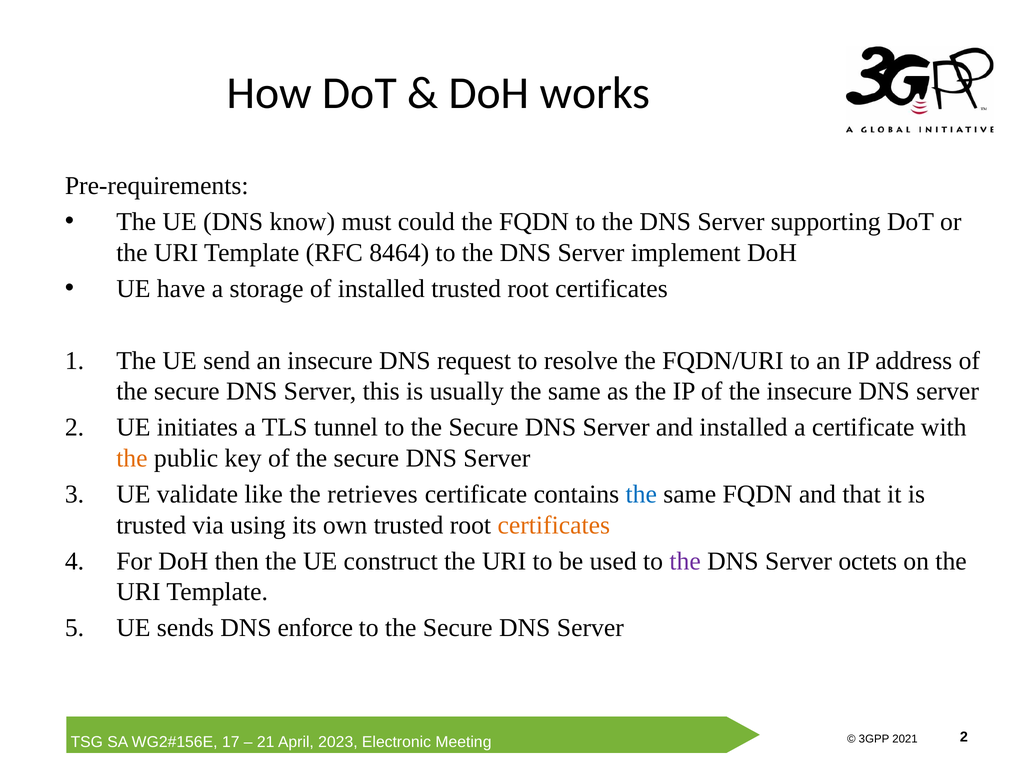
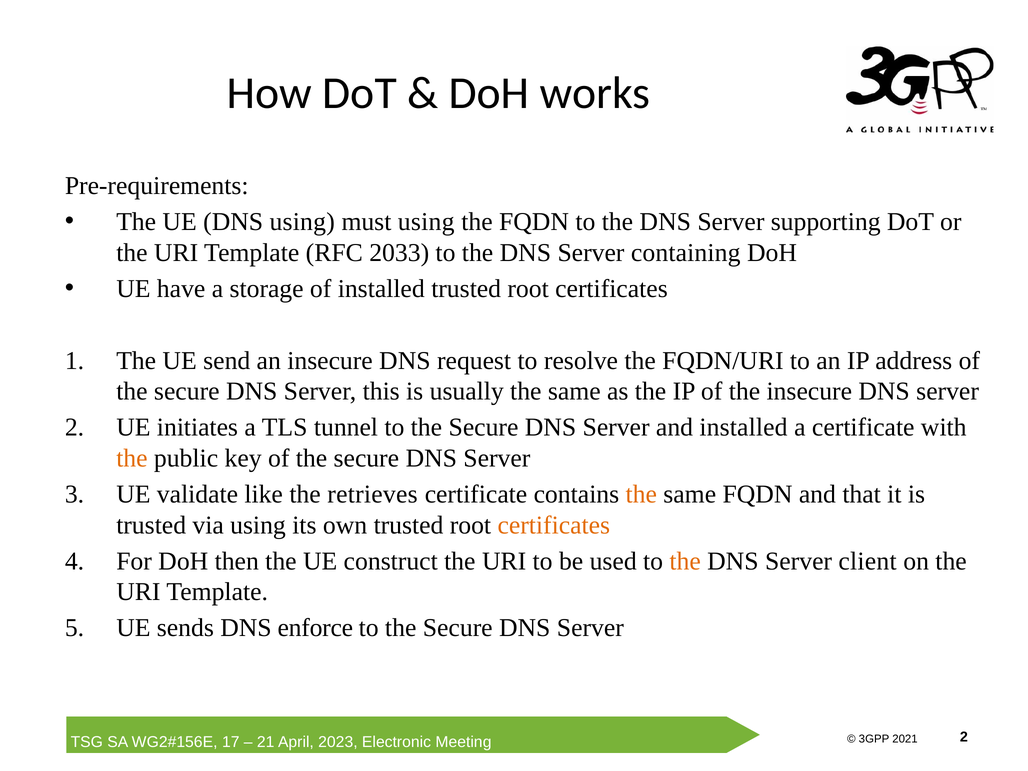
DNS know: know -> using (302, 222)
must could: could -> using (426, 222)
8464: 8464 -> 2033 (399, 253)
implement: implement -> containing (686, 253)
the colour: blue -> orange (641, 494)
the colour: purple -> orange (685, 561)
octets: octets -> client (868, 561)
